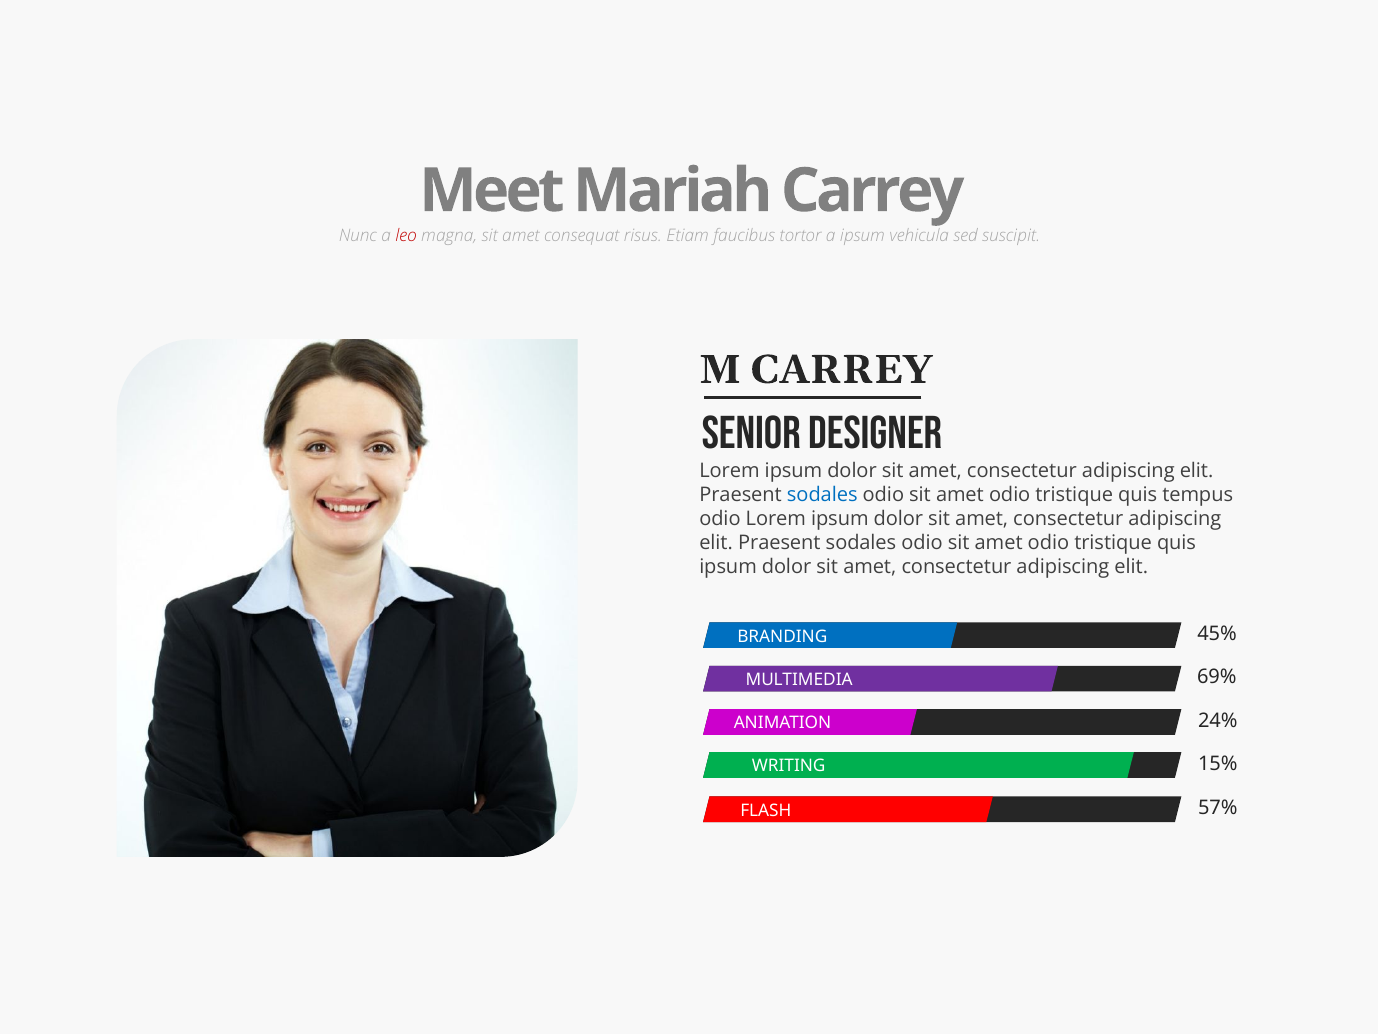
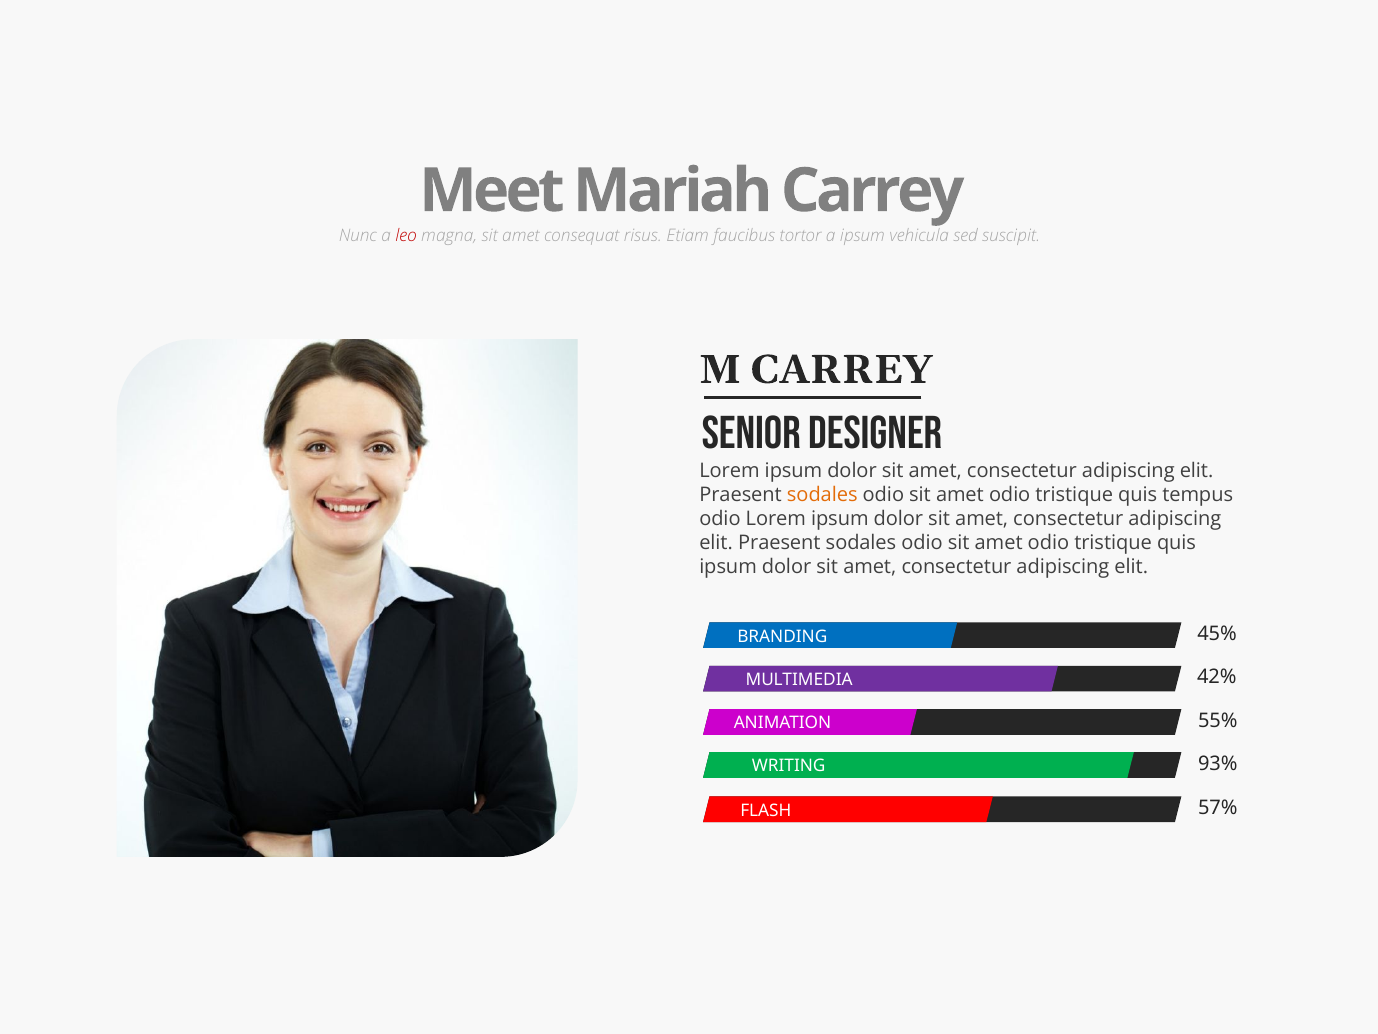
sodales colour: blue -> orange (822, 494)
69%: 69% -> 42% (1217, 677)
24%: 24% -> 55% (1218, 720)
15%: 15% -> 93% (1218, 763)
